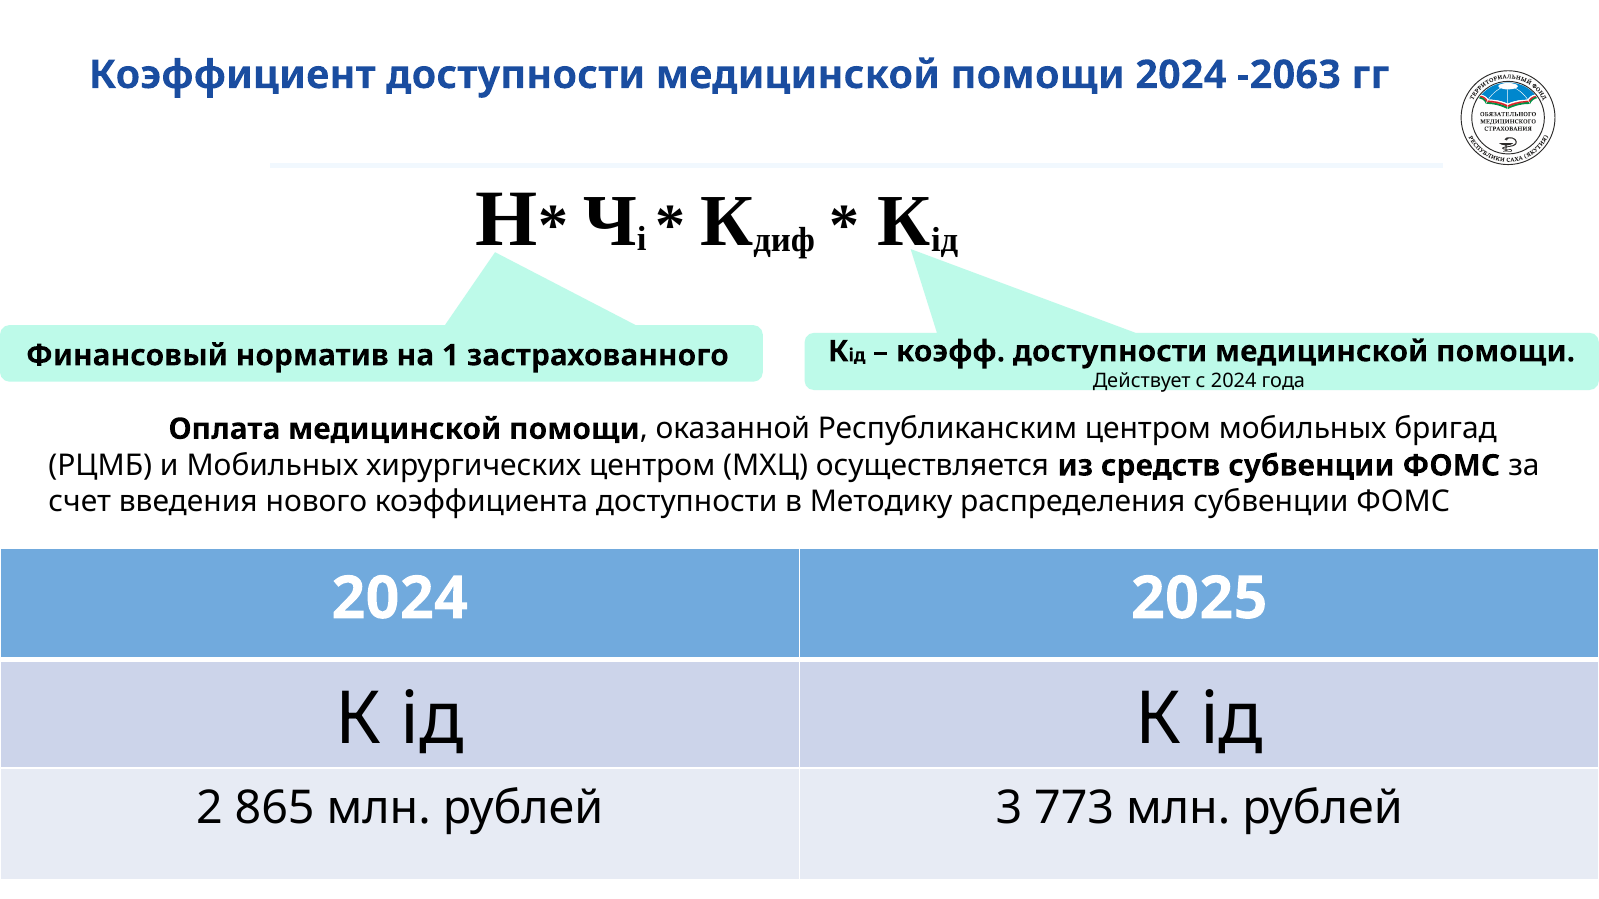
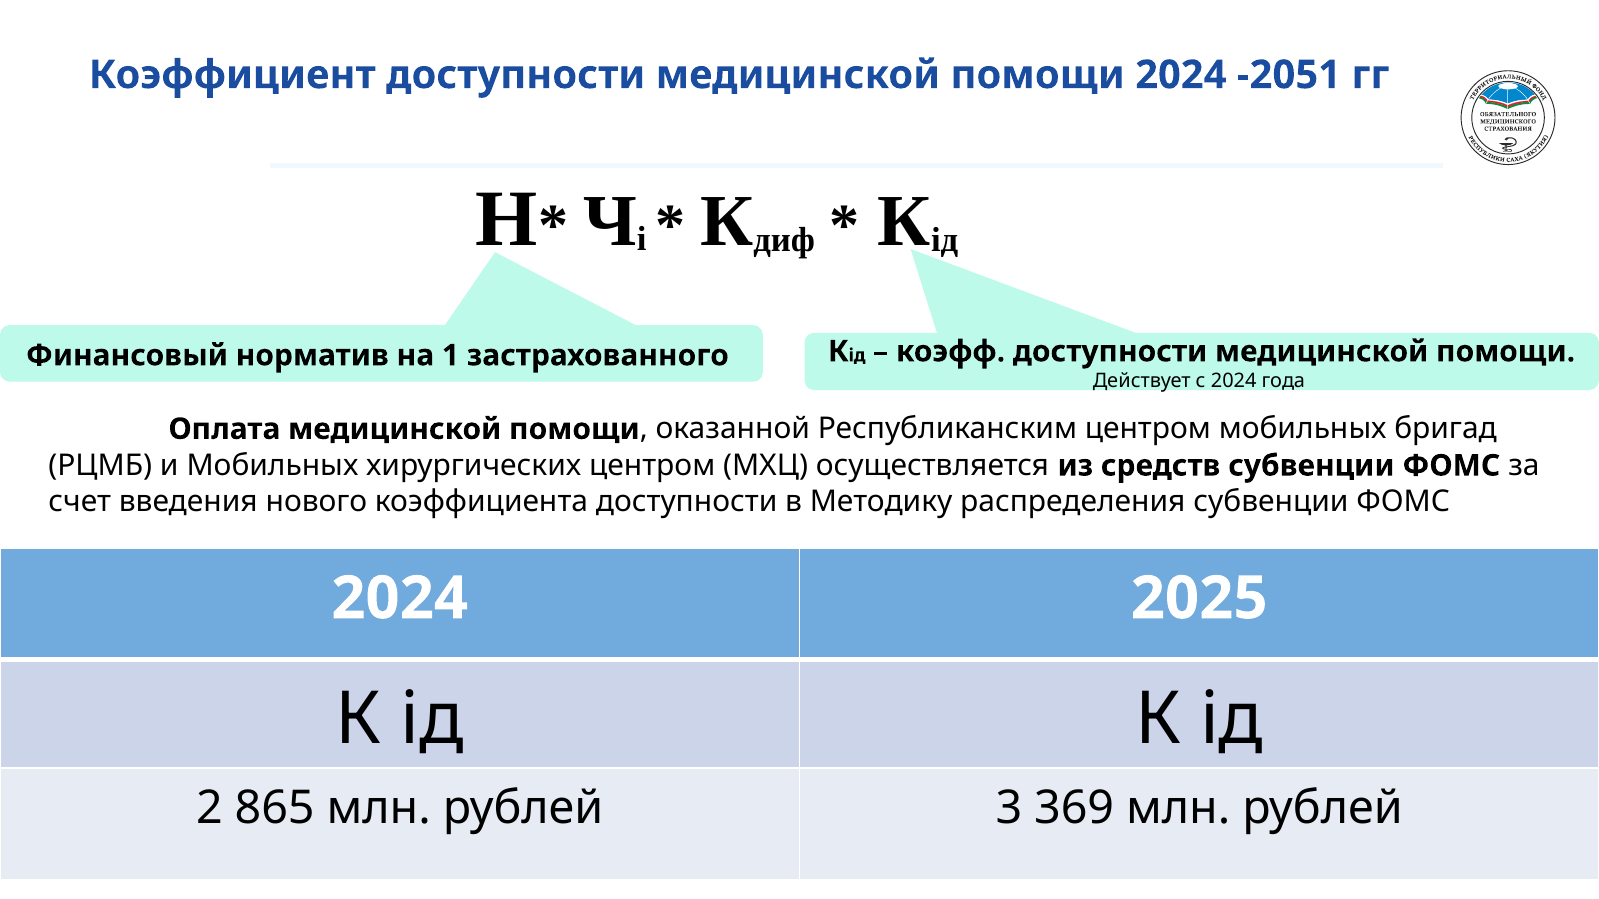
-2063: -2063 -> -2051 (1289, 75)
773: 773 -> 369 (1074, 809)
